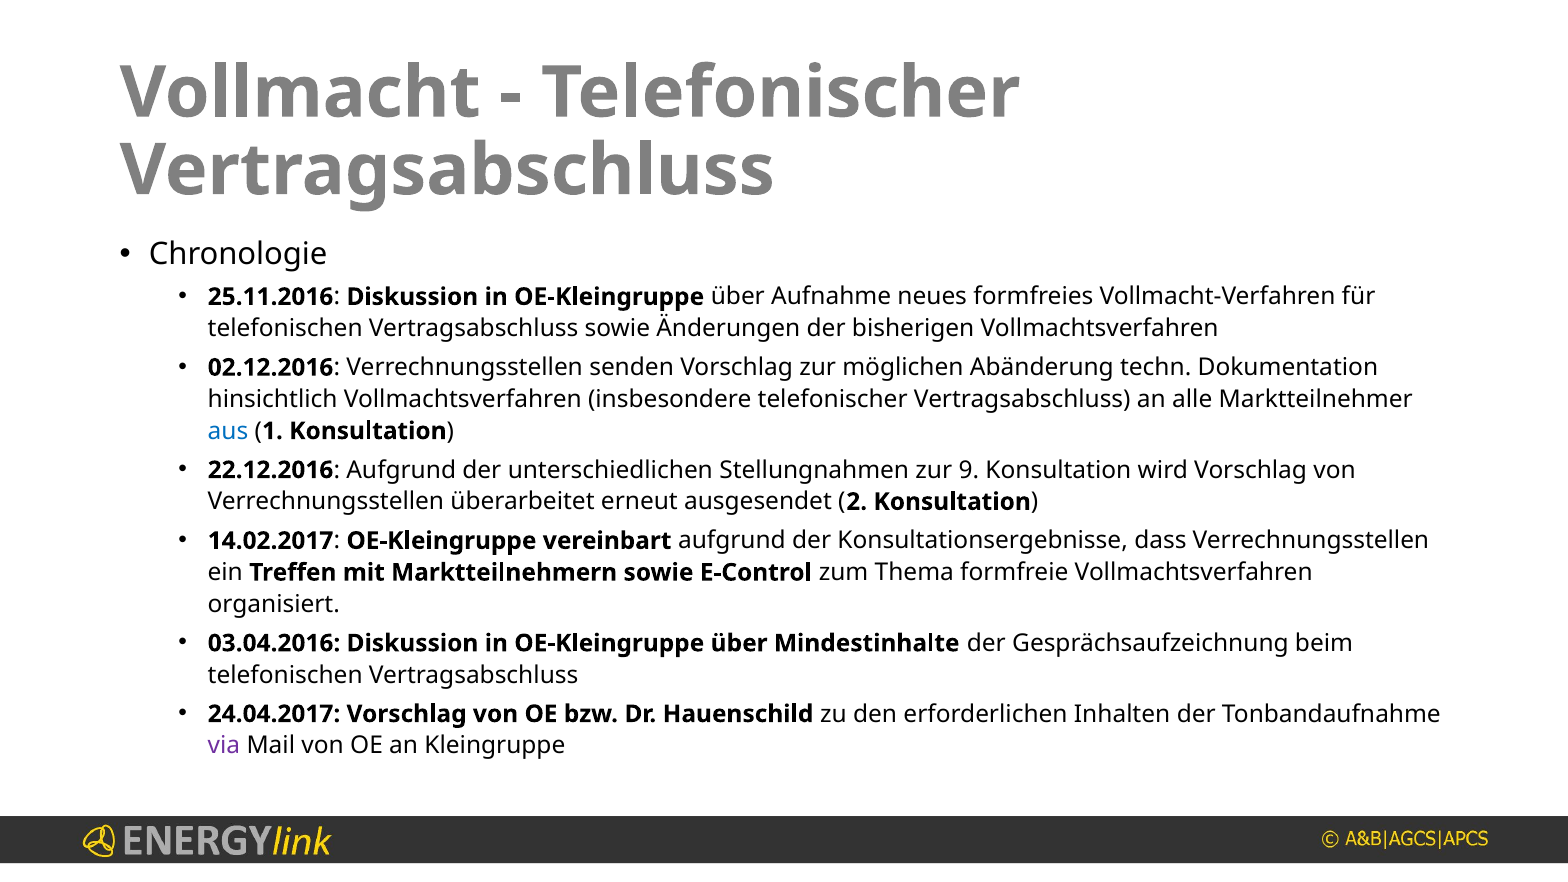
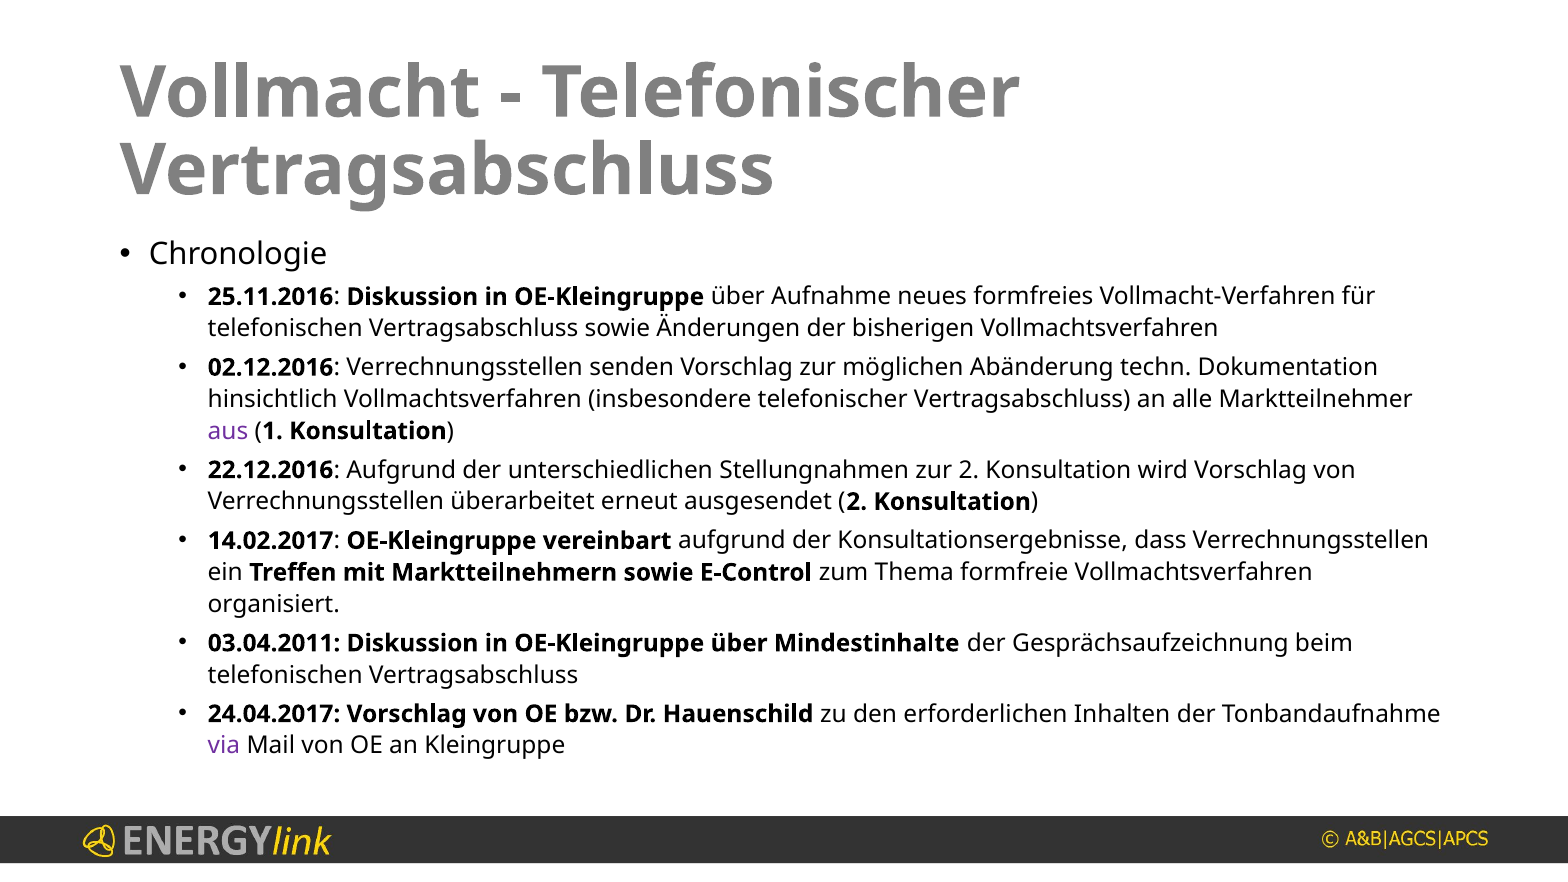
aus colour: blue -> purple (228, 431)
zur 9: 9 -> 2 (969, 470)
03.04.2016: 03.04.2016 -> 03.04.2011 (274, 643)
